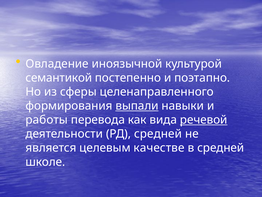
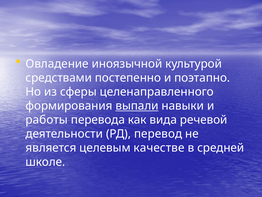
семантикой: семантикой -> средствами (59, 78)
речевой underline: present -> none (204, 120)
РД средней: средней -> перевод (158, 134)
